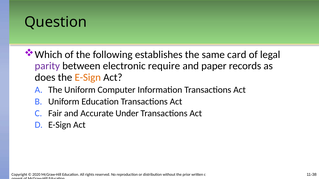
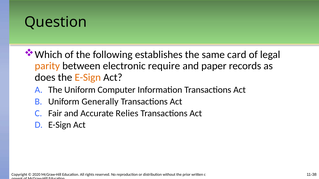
parity colour: purple -> orange (47, 66)
Uniform Education: Education -> Generally (100, 102)
Under: Under -> Relies (127, 113)
